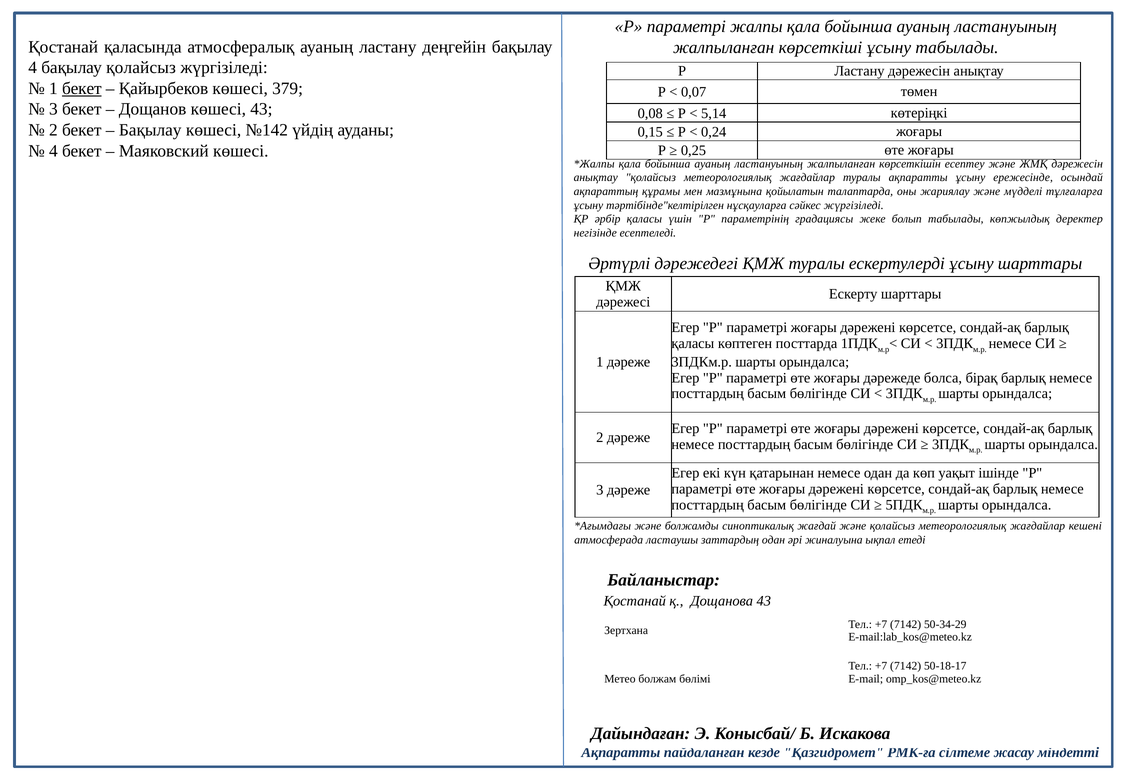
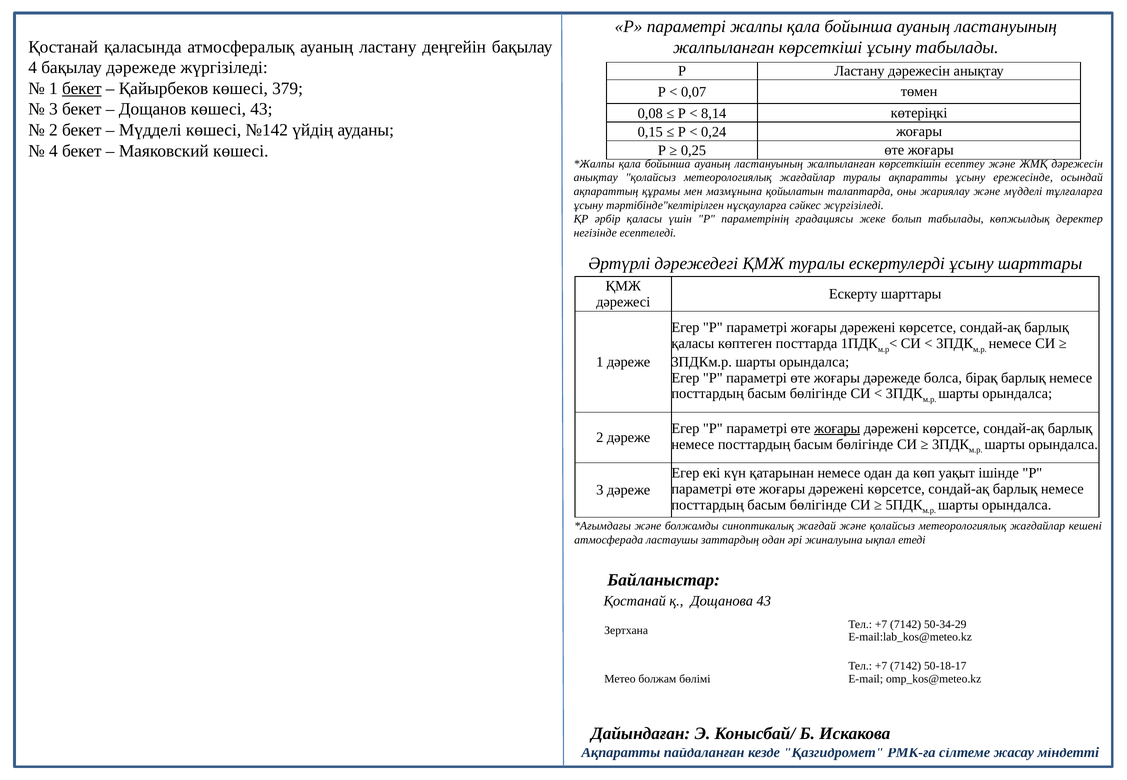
бақылау қолайсыз: қолайсыз -> дәрежеде (141, 68)
5,14: 5,14 -> 8,14 (714, 113)
Бақылау: Бақылау -> Мүдделі (150, 130)
жоғары underline: none -> present (837, 429)
